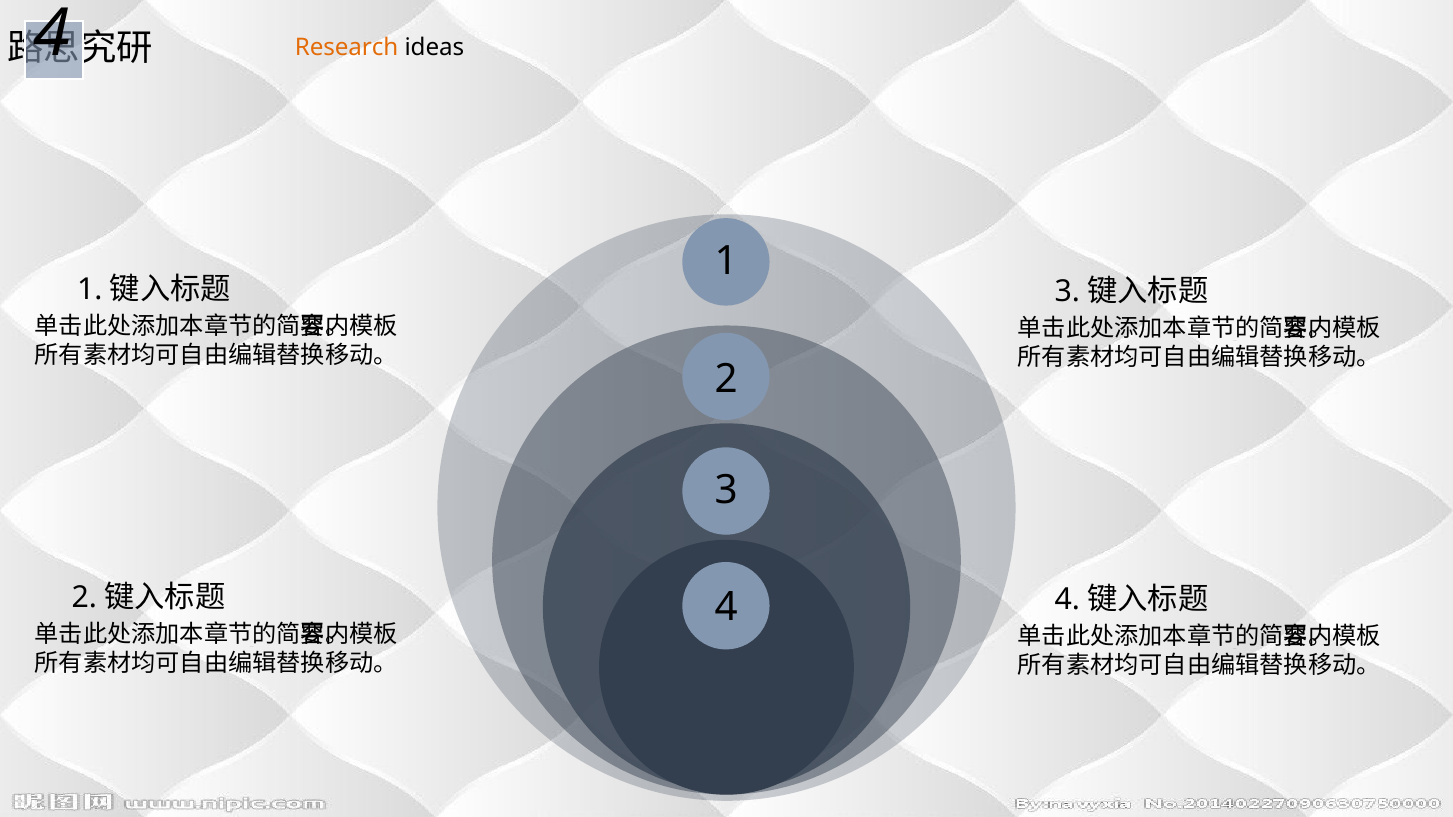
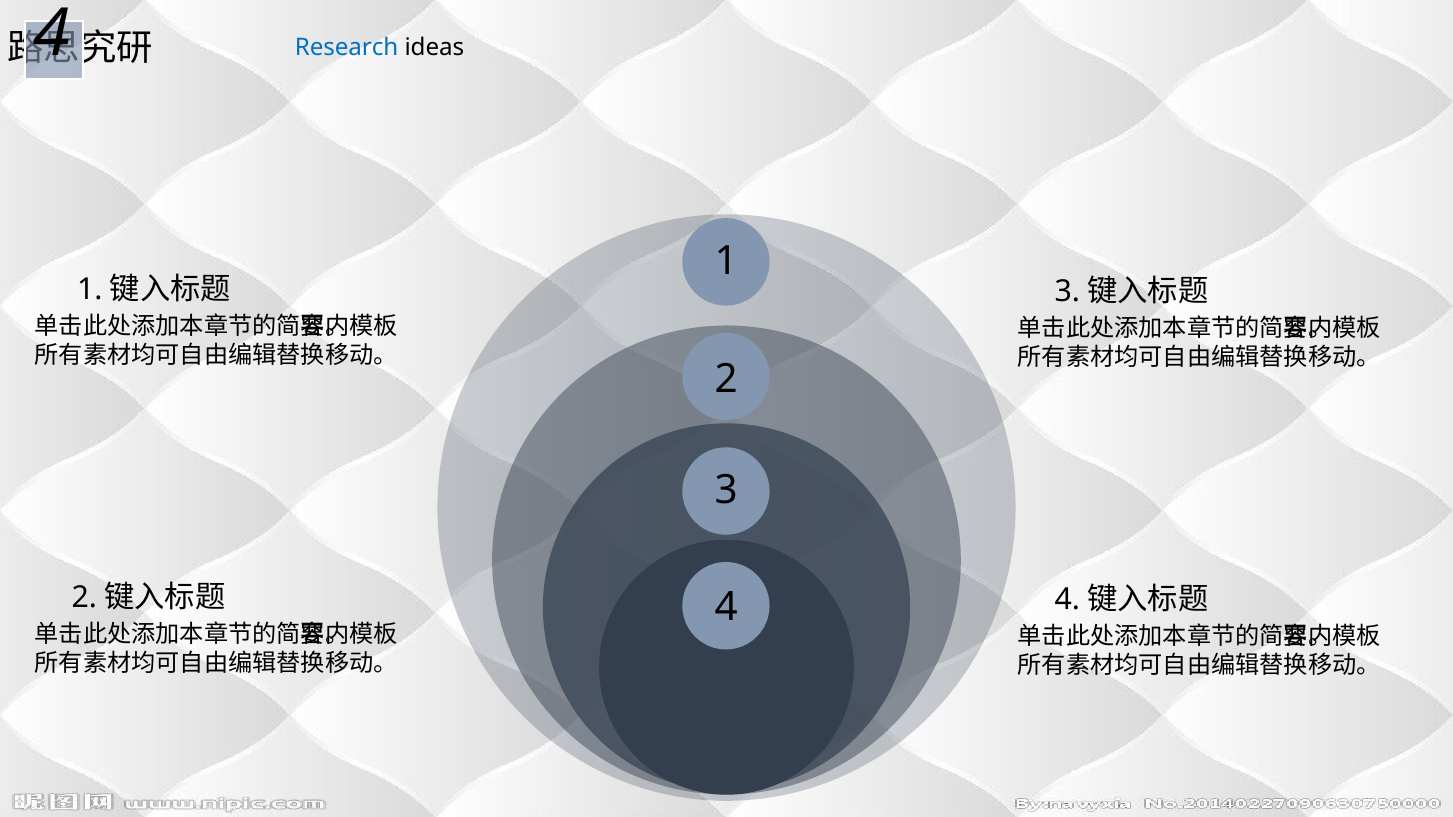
Research colour: orange -> blue (347, 48)
